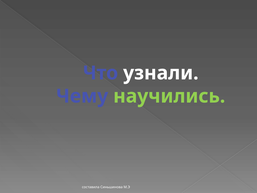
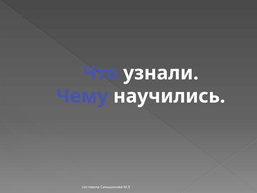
научились colour: light green -> white (169, 96)
